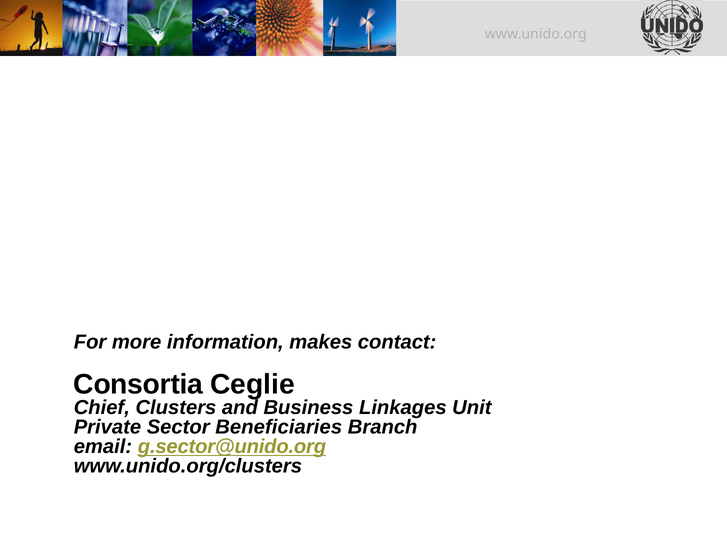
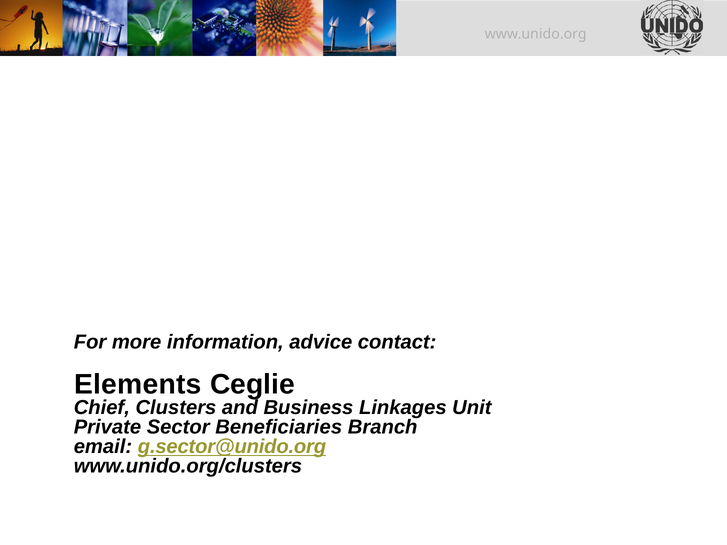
makes: makes -> advice (321, 342)
Consortia: Consortia -> Elements (138, 384)
